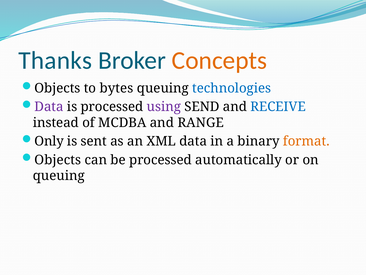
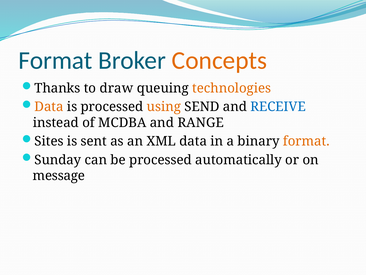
Thanks: Thanks -> Format (55, 60)
Objects: Objects -> Thanks (57, 88)
bytes: bytes -> draw (116, 88)
technologies colour: blue -> orange (232, 88)
Data colour: purple -> orange (49, 107)
using colour: purple -> orange (164, 107)
Only: Only -> Sites (49, 141)
Objects: Objects -> Sunday (58, 160)
queuing: queuing -> message (59, 176)
